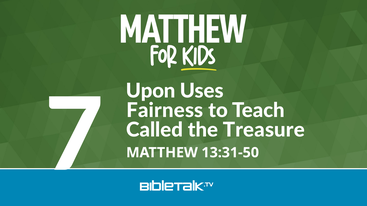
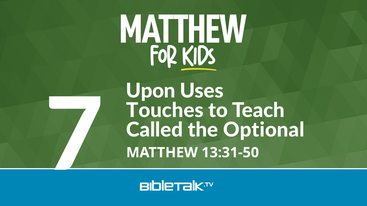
Fairness: Fairness -> Touches (165, 111)
Treasure: Treasure -> Optional (264, 130)
